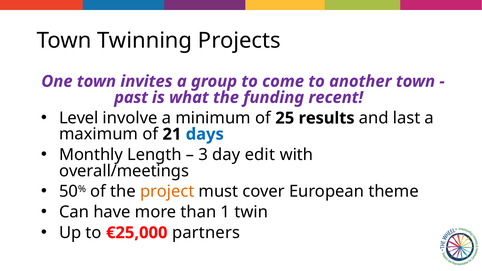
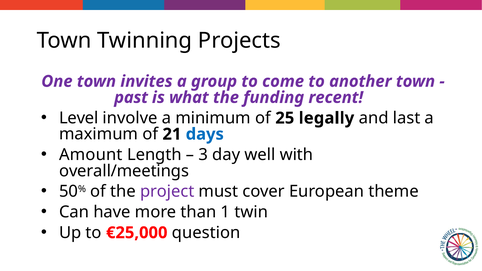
results: results -> legally (326, 118)
Monthly: Monthly -> Amount (91, 155)
edit: edit -> well (260, 155)
project colour: orange -> purple (167, 192)
partners: partners -> question (206, 233)
